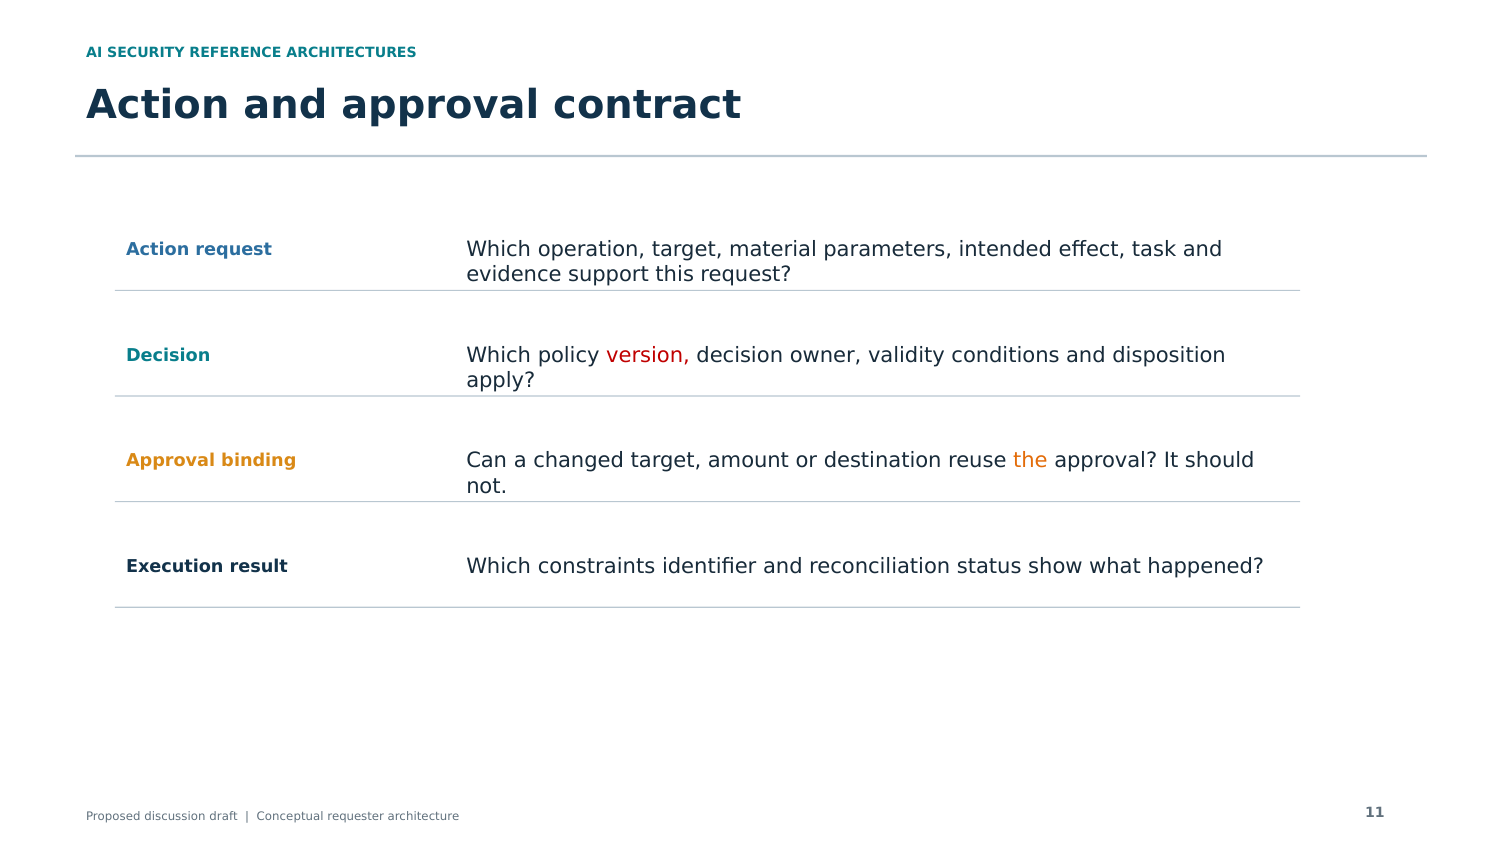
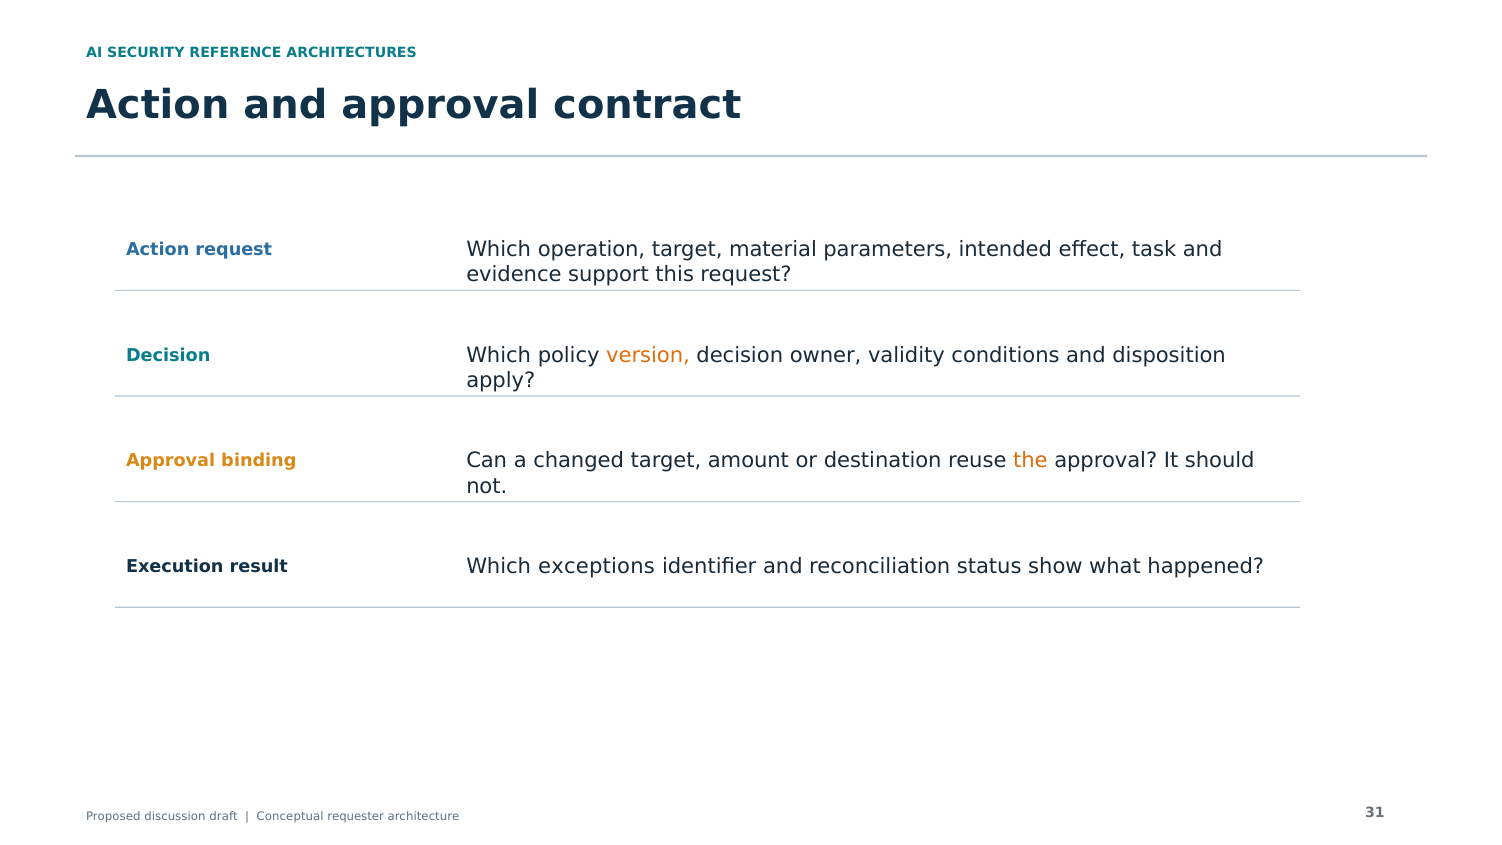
version colour: red -> orange (648, 355)
constraints: constraints -> exceptions (597, 566)
11: 11 -> 31 (1375, 813)
